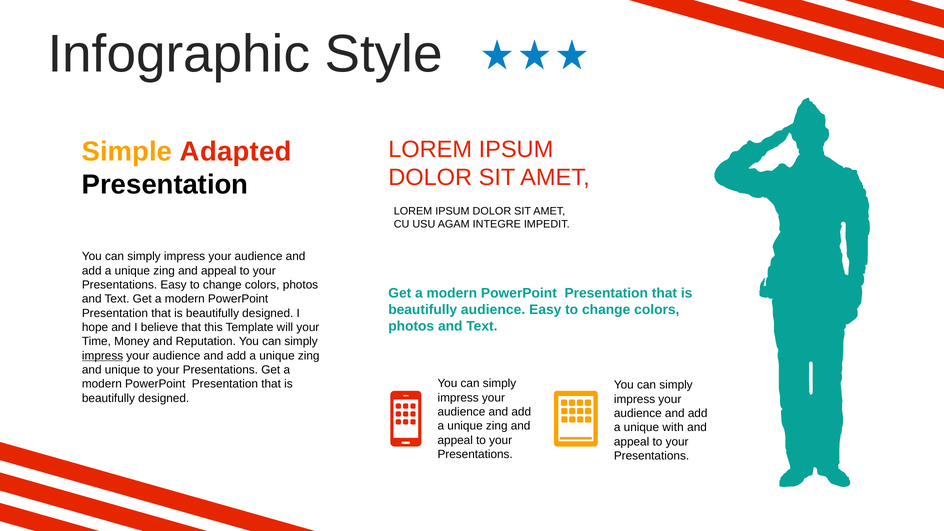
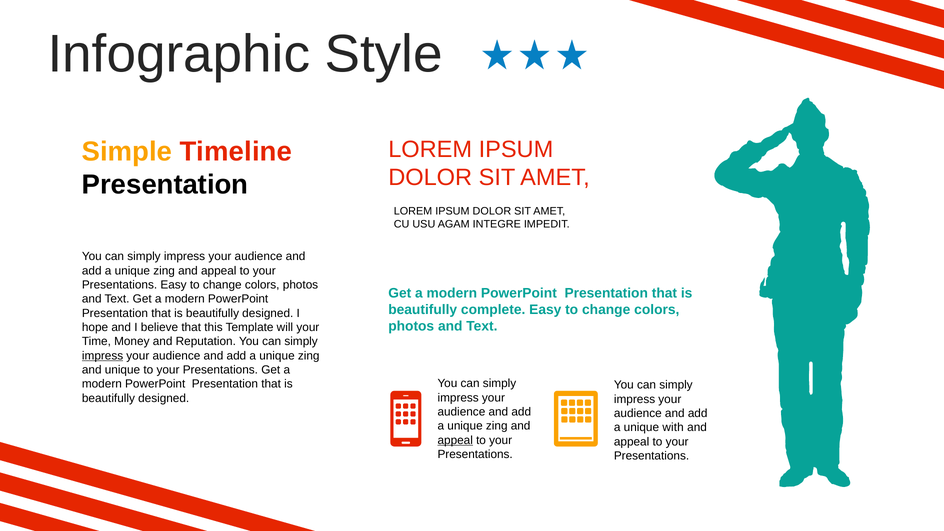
Adapted: Adapted -> Timeline (236, 152)
beautifully audience: audience -> complete (493, 310)
appeal underline: none -> present (455, 440)
